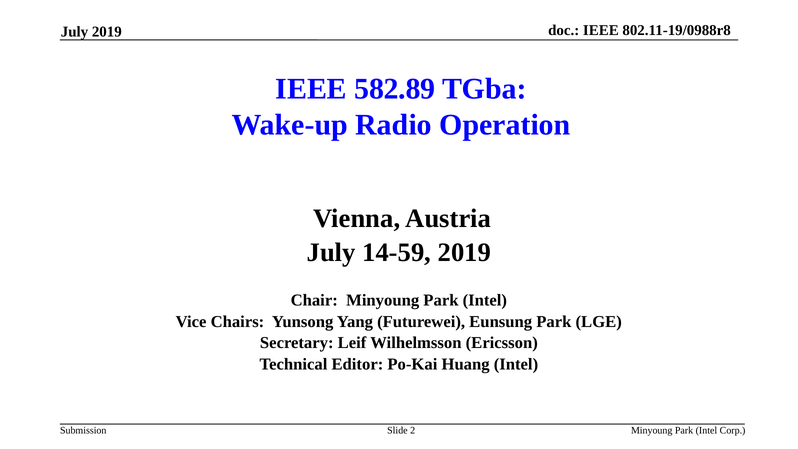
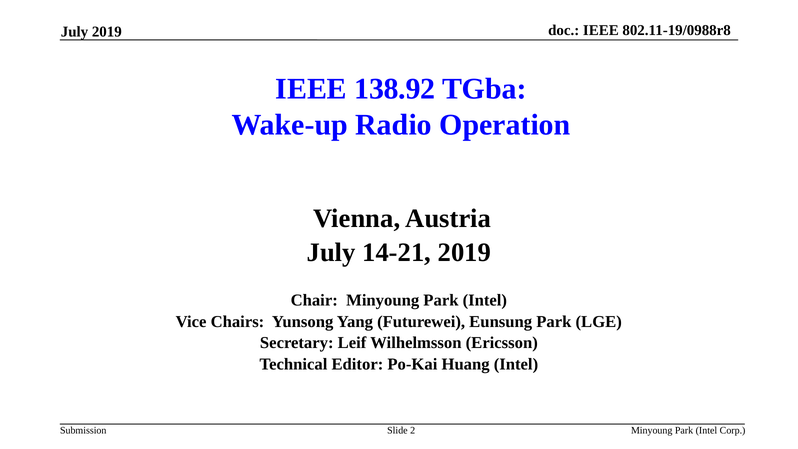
582.89: 582.89 -> 138.92 (395, 89)
14-59: 14-59 -> 14-21 (397, 252)
